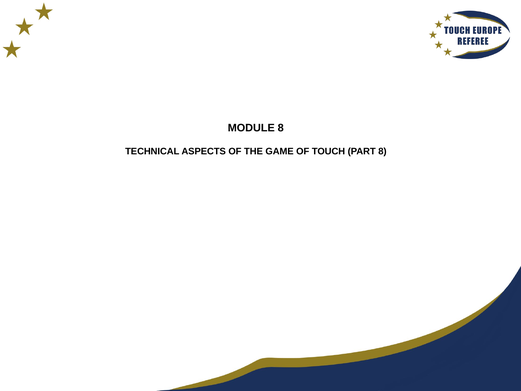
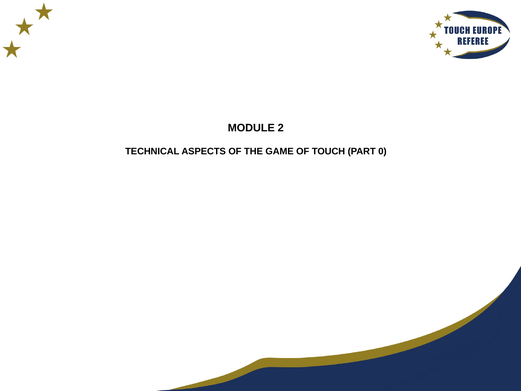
MODULE 8: 8 -> 2 (281, 128)
PART 8: 8 -> 0 (382, 151)
